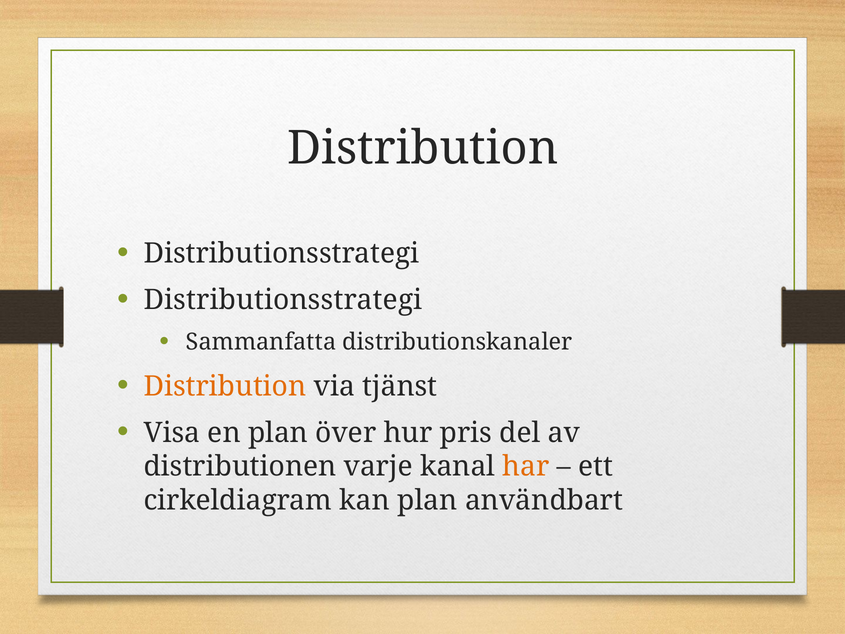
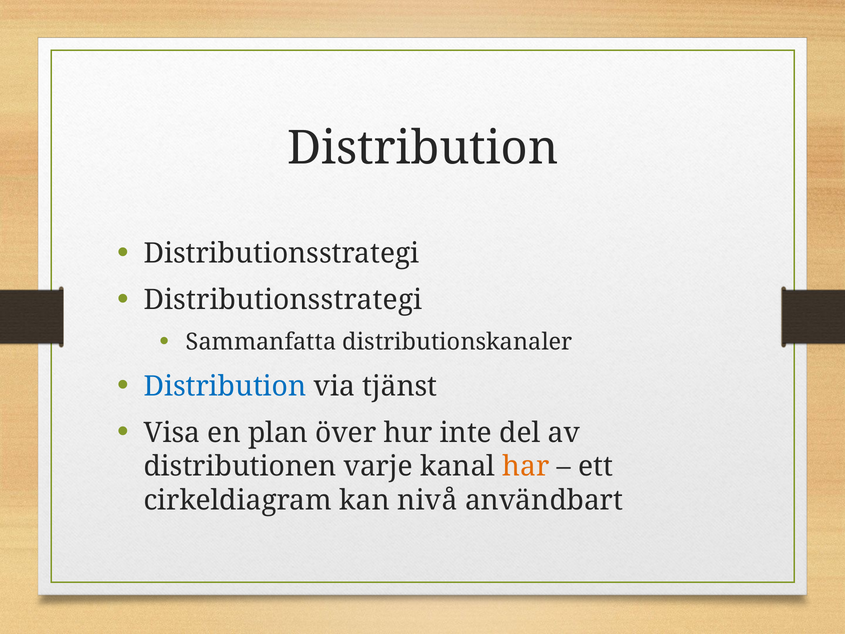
Distribution colour: orange -> blue (225, 386)
pris: pris -> inte (466, 433)
kan plan: plan -> nivå (427, 500)
